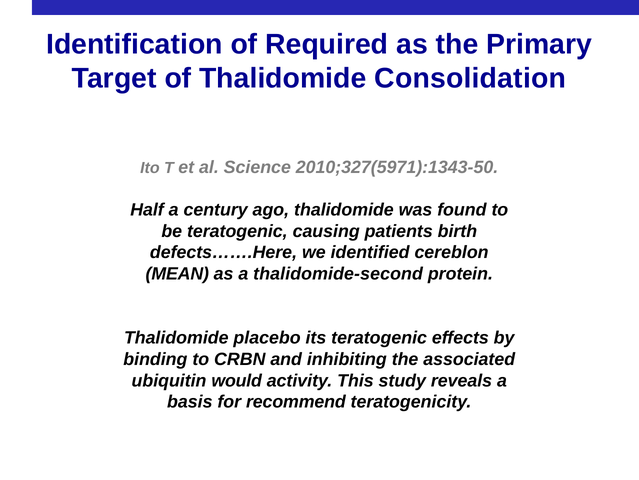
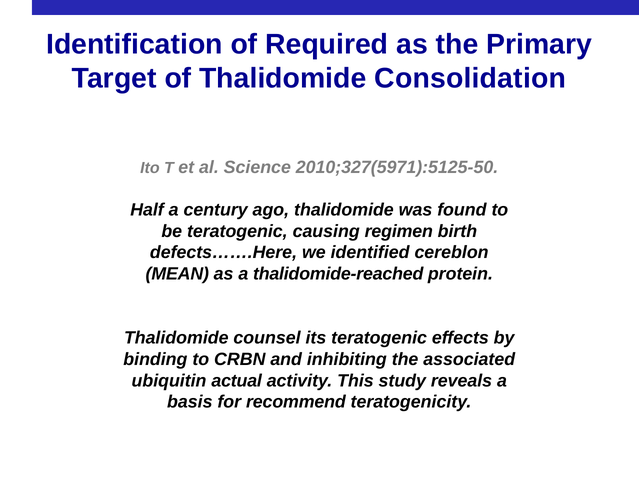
2010;327(5971):1343-50: 2010;327(5971):1343-50 -> 2010;327(5971):5125-50 (397, 167)
patients: patients -> regimen (399, 231)
thalidomide-second: thalidomide-second -> thalidomide-reached (338, 274)
placebo: placebo -> counsel (267, 337)
would: would -> actual (237, 380)
